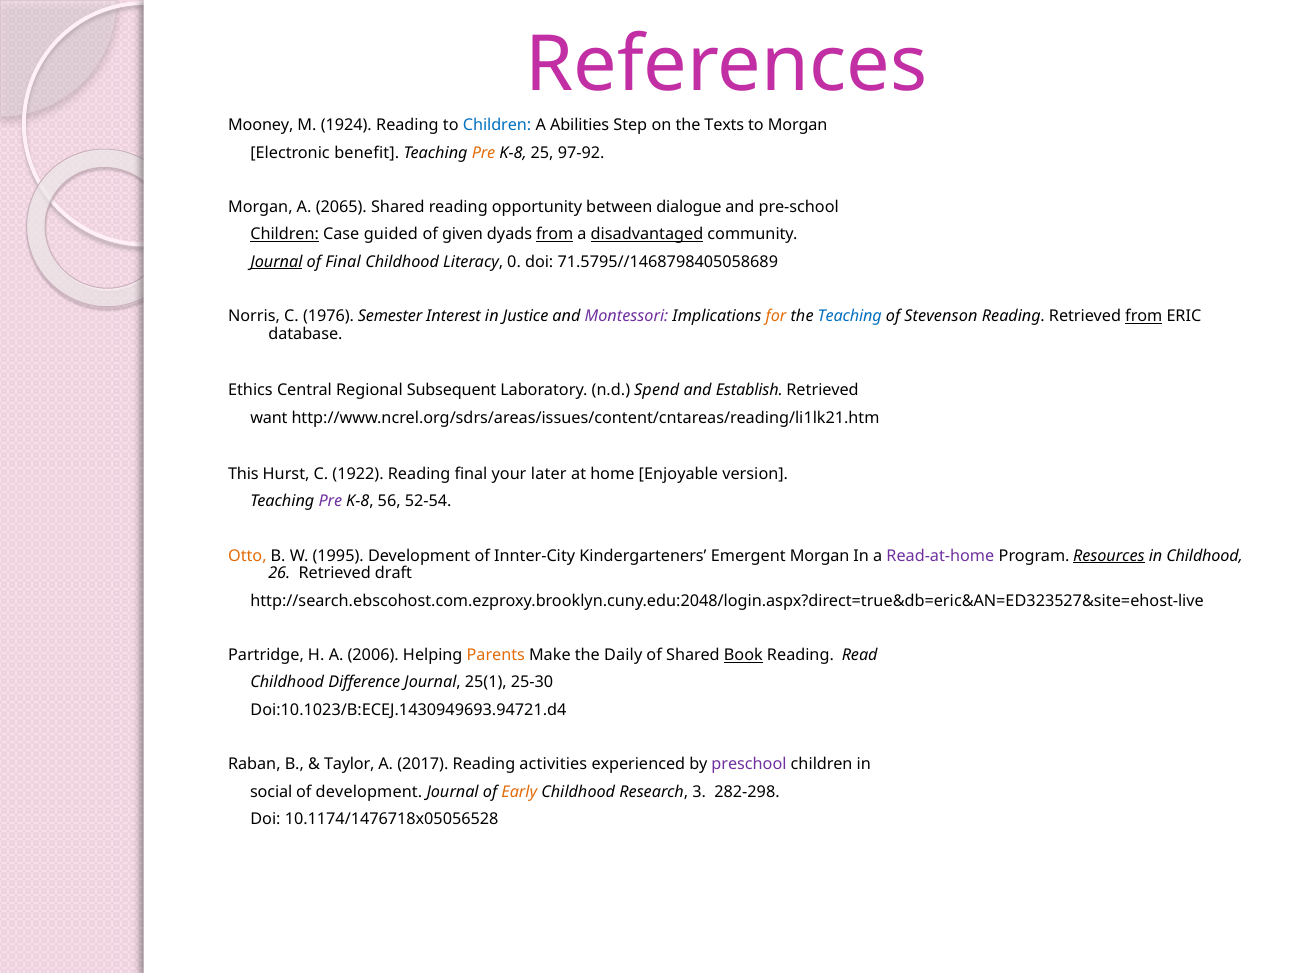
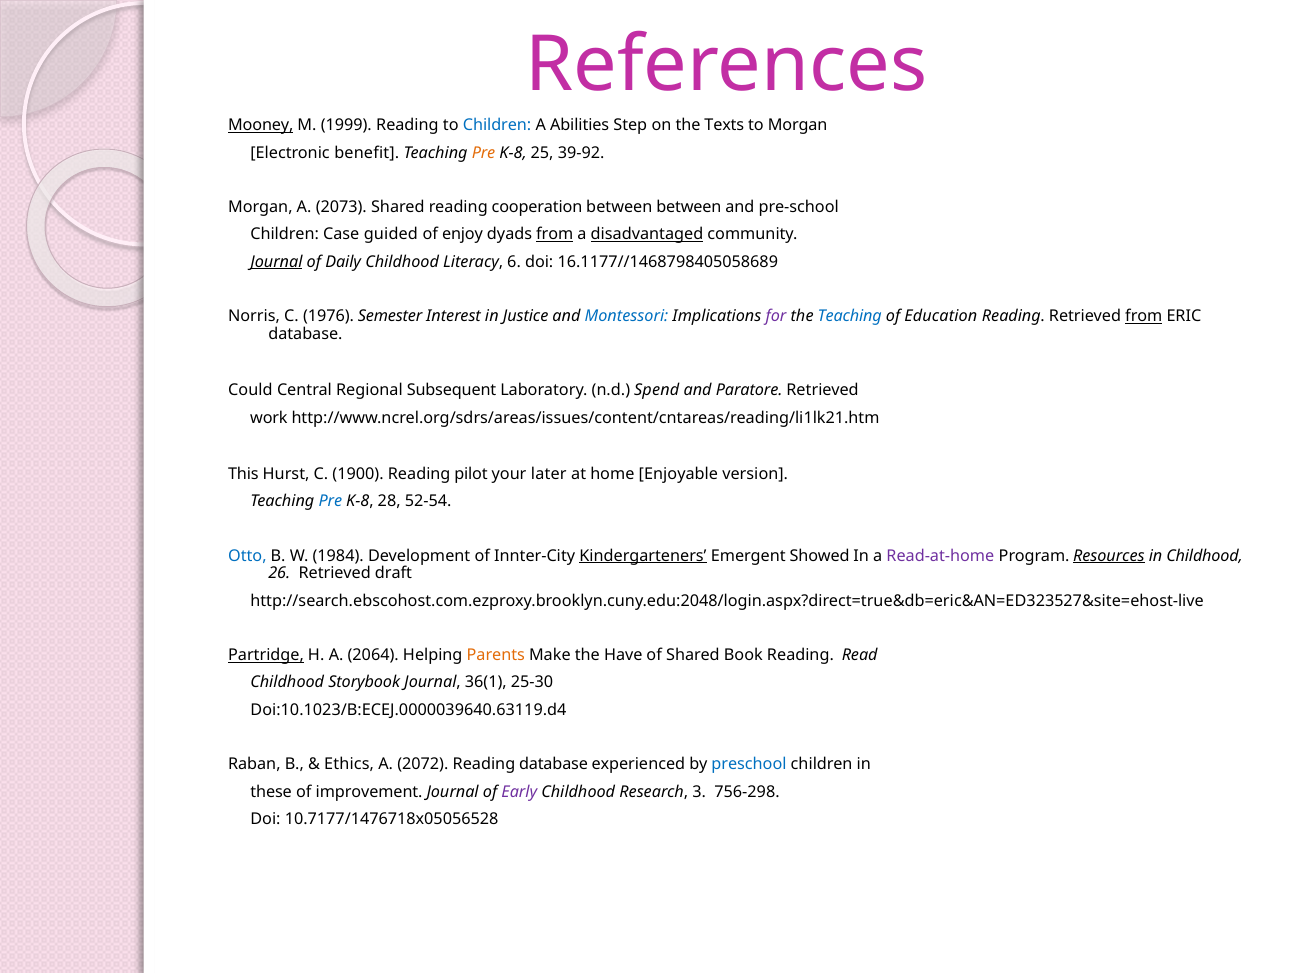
Mooney underline: none -> present (261, 125)
1924: 1924 -> 1999 (346, 125)
97-92: 97-92 -> 39-92 (581, 153)
2065: 2065 -> 2073 (341, 207)
opportunity: opportunity -> cooperation (537, 207)
between dialogue: dialogue -> between (689, 207)
Children underline: present -> none (285, 234)
given: given -> enjoy (462, 234)
of Final: Final -> Daily (343, 262)
0: 0 -> 6 (514, 262)
71.5795//1468798405058689: 71.5795//1468798405058689 -> 16.1177//1468798405058689 (668, 262)
Montessori colour: purple -> blue (627, 316)
for colour: orange -> purple (776, 316)
Stevenson: Stevenson -> Education (941, 316)
Ethics: Ethics -> Could (250, 390)
Establish: Establish -> Paratore (749, 390)
want: want -> work (269, 418)
1922: 1922 -> 1900 (358, 474)
Reading final: final -> pilot (471, 474)
Pre colour: purple -> blue (330, 501)
56: 56 -> 28 (389, 501)
Otto colour: orange -> blue (247, 556)
1995: 1995 -> 1984 (338, 556)
Kindergarteners underline: none -> present (643, 556)
Emergent Morgan: Morgan -> Showed (820, 556)
Partridge underline: none -> present (266, 655)
2006: 2006 -> 2064 (373, 655)
Daily: Daily -> Have (623, 655)
Book underline: present -> none (743, 655)
Difference: Difference -> Storybook (364, 682)
25(1: 25(1 -> 36(1 (486, 682)
Doi:10.1023/B:ECEJ.1430949693.94721.d4: Doi:10.1023/B:ECEJ.1430949693.94721.d4 -> Doi:10.1023/B:ECEJ.0000039640.63119.d4 (408, 710)
Taylor: Taylor -> Ethics (349, 764)
2017: 2017 -> 2072 (423, 764)
Reading activities: activities -> database (554, 764)
preschool colour: purple -> blue (749, 764)
social: social -> these (271, 792)
of development: development -> improvement (369, 792)
Early colour: orange -> purple (519, 792)
282-298: 282-298 -> 756-298 (747, 792)
10.1174/1476718x05056528: 10.1174/1476718x05056528 -> 10.7177/1476718x05056528 (392, 819)
